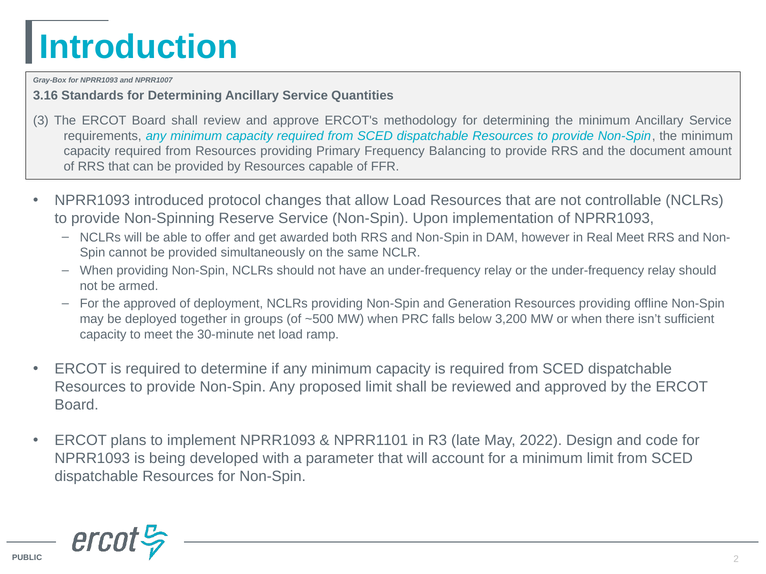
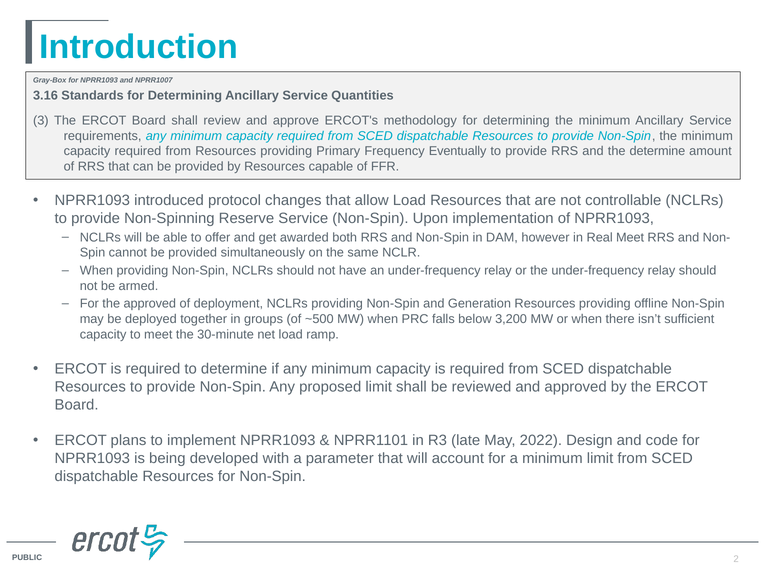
Balancing: Balancing -> Eventually (458, 151)
the document: document -> determine (657, 151)
